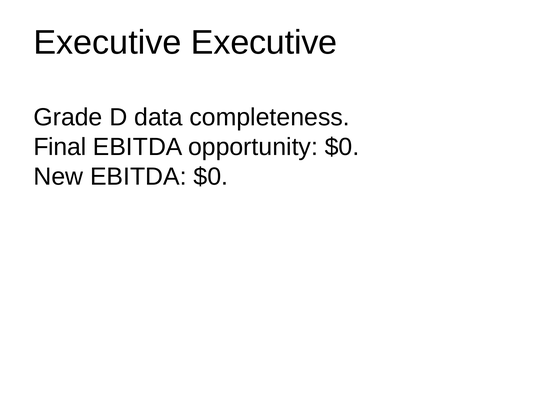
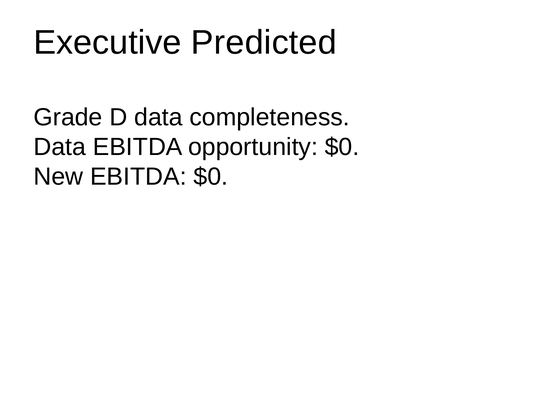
Executive Executive: Executive -> Predicted (264, 42)
Final: Final -> Data (60, 147)
